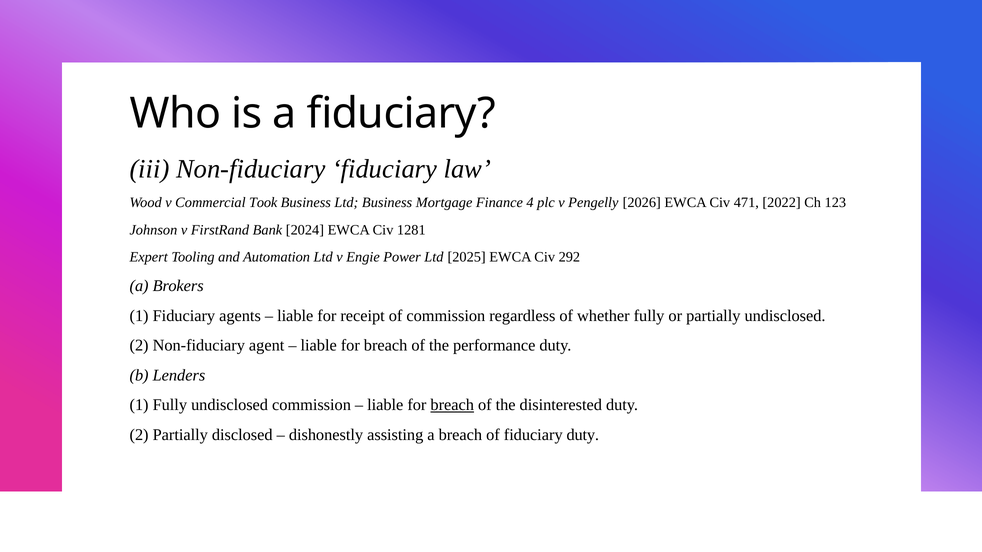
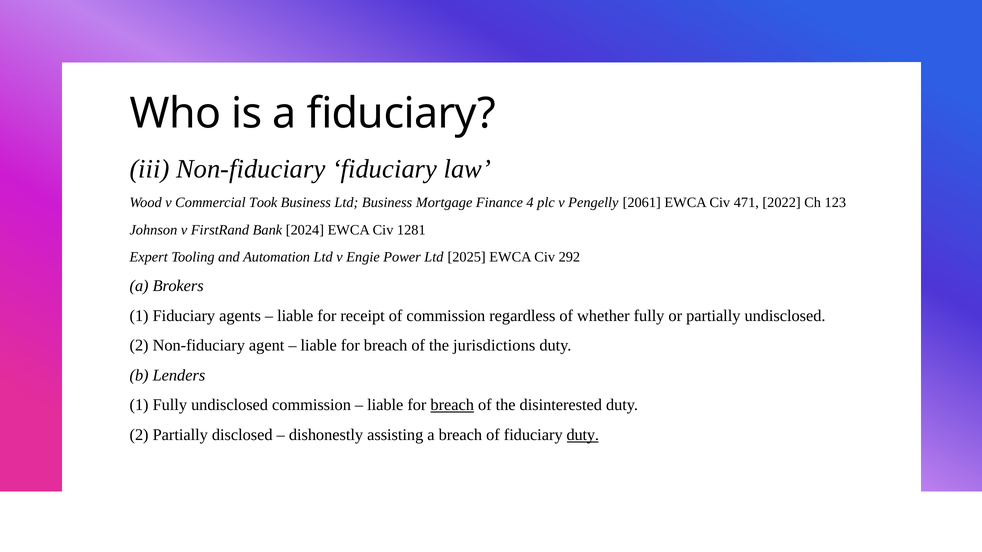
2026: 2026 -> 2061 (642, 203)
performance: performance -> jurisdictions (494, 346)
duty underline: none -> present (583, 435)
